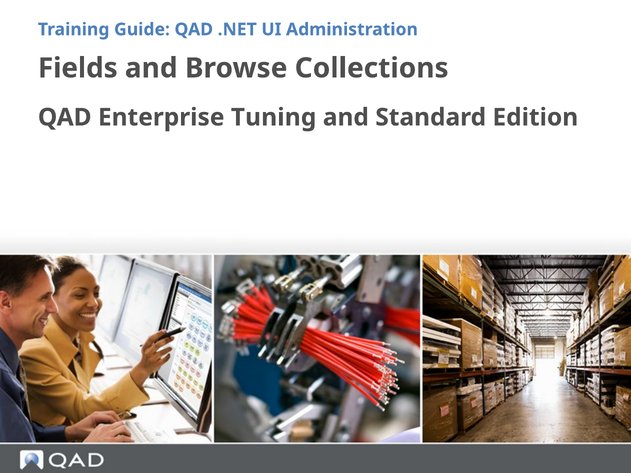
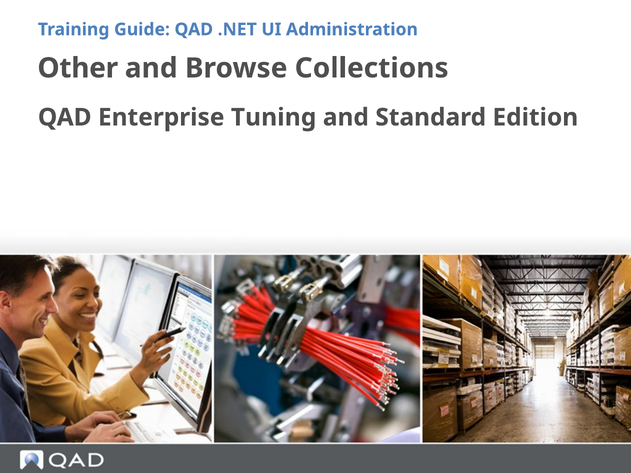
Fields: Fields -> Other (78, 68)
